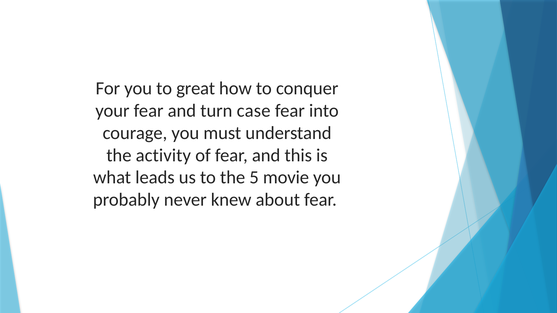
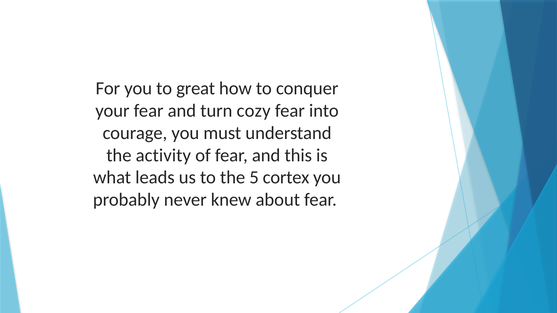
case: case -> cozy (254, 111)
movie: movie -> cortex (286, 178)
